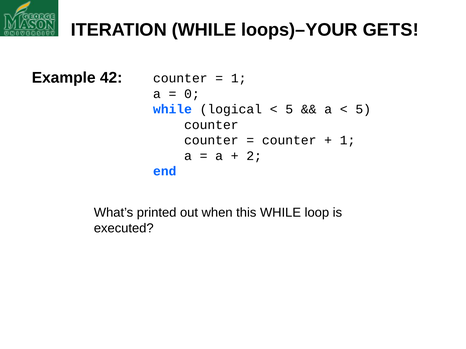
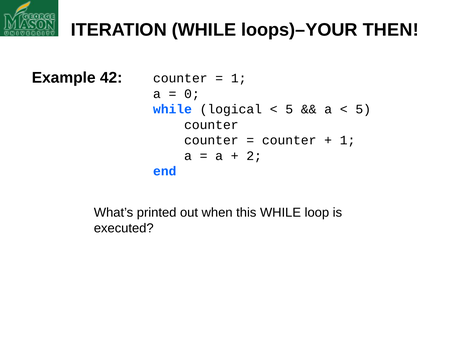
GETS: GETS -> THEN (391, 30)
